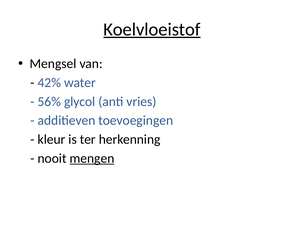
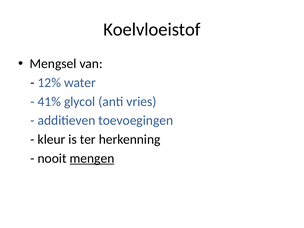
Koelvloeistof underline: present -> none (152, 29)
42%: 42% -> 12% (49, 83)
56%: 56% -> 41% (49, 102)
